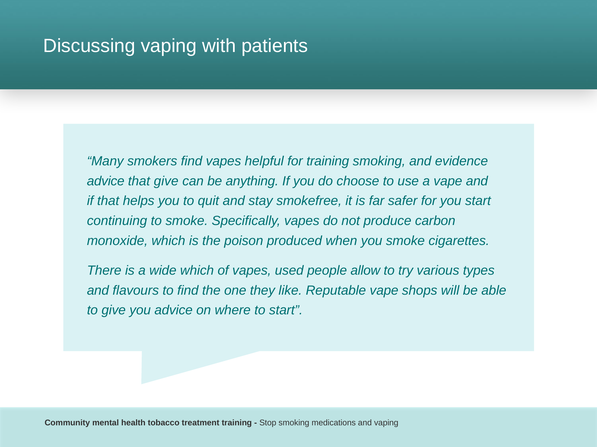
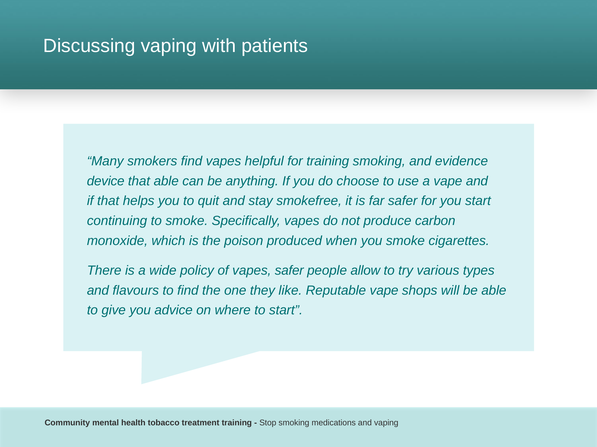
advice: advice -> device (106, 181)
that give: give -> able (166, 181)
wide which: which -> policy (197, 271)
vapes used: used -> safer (289, 271)
